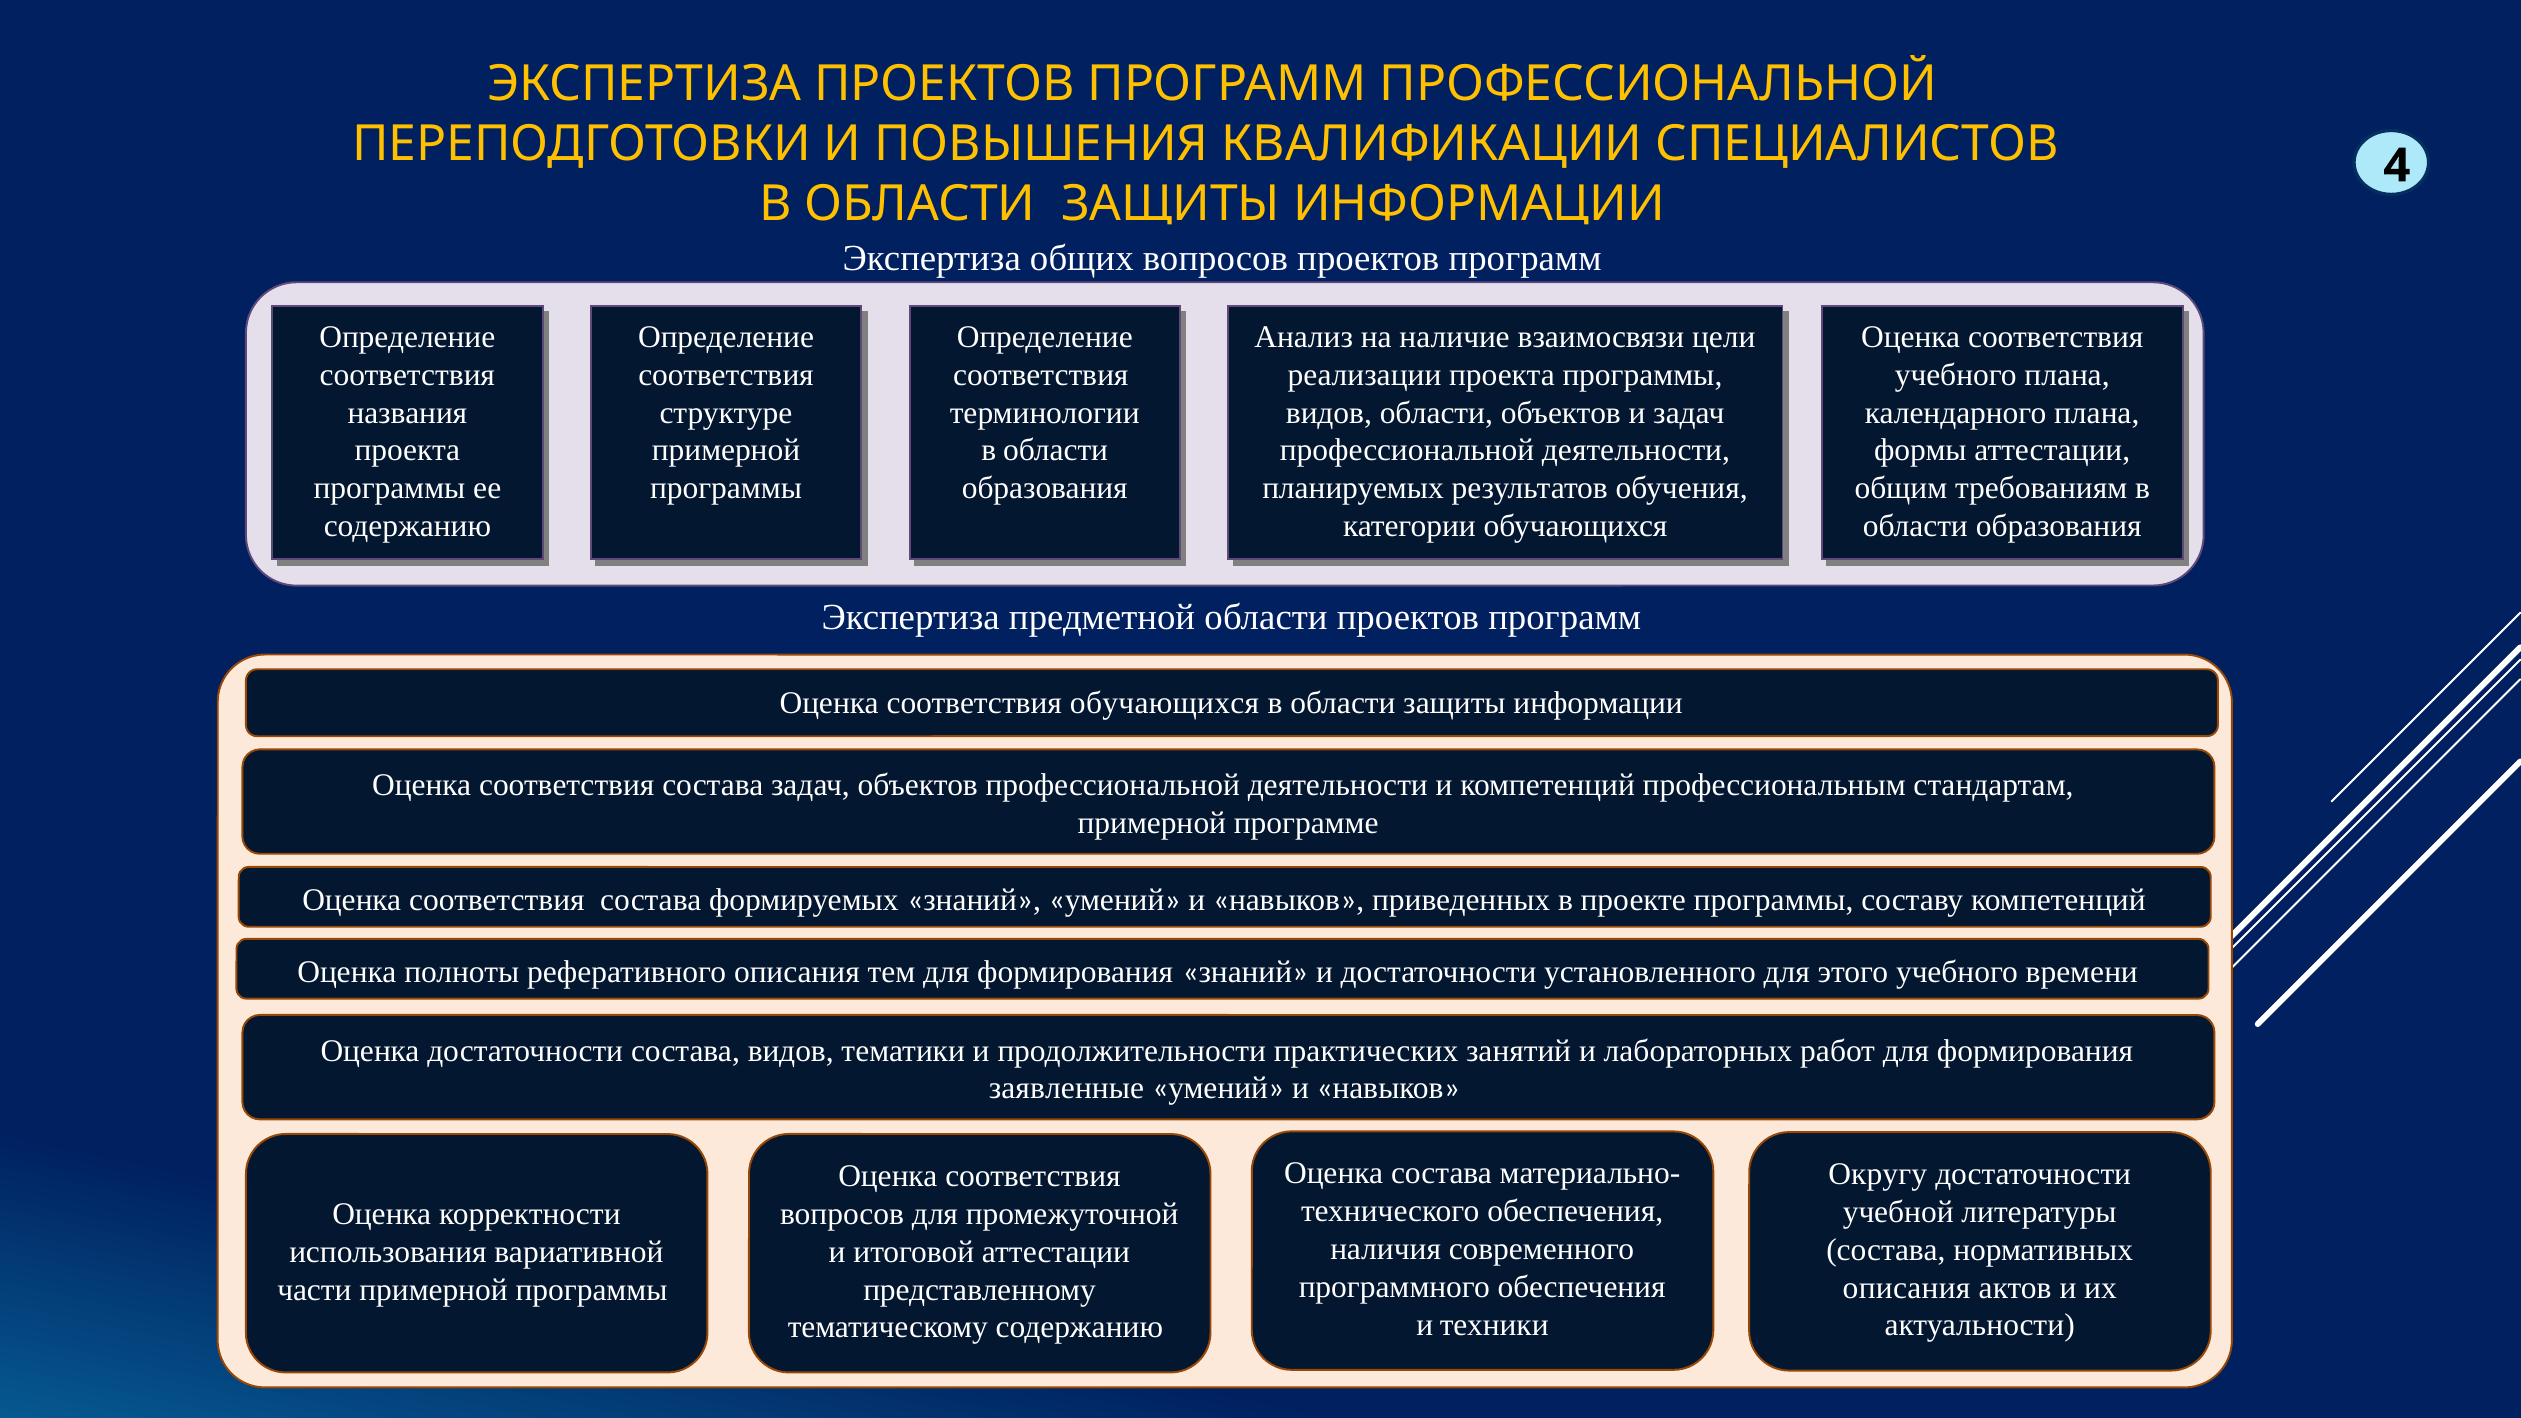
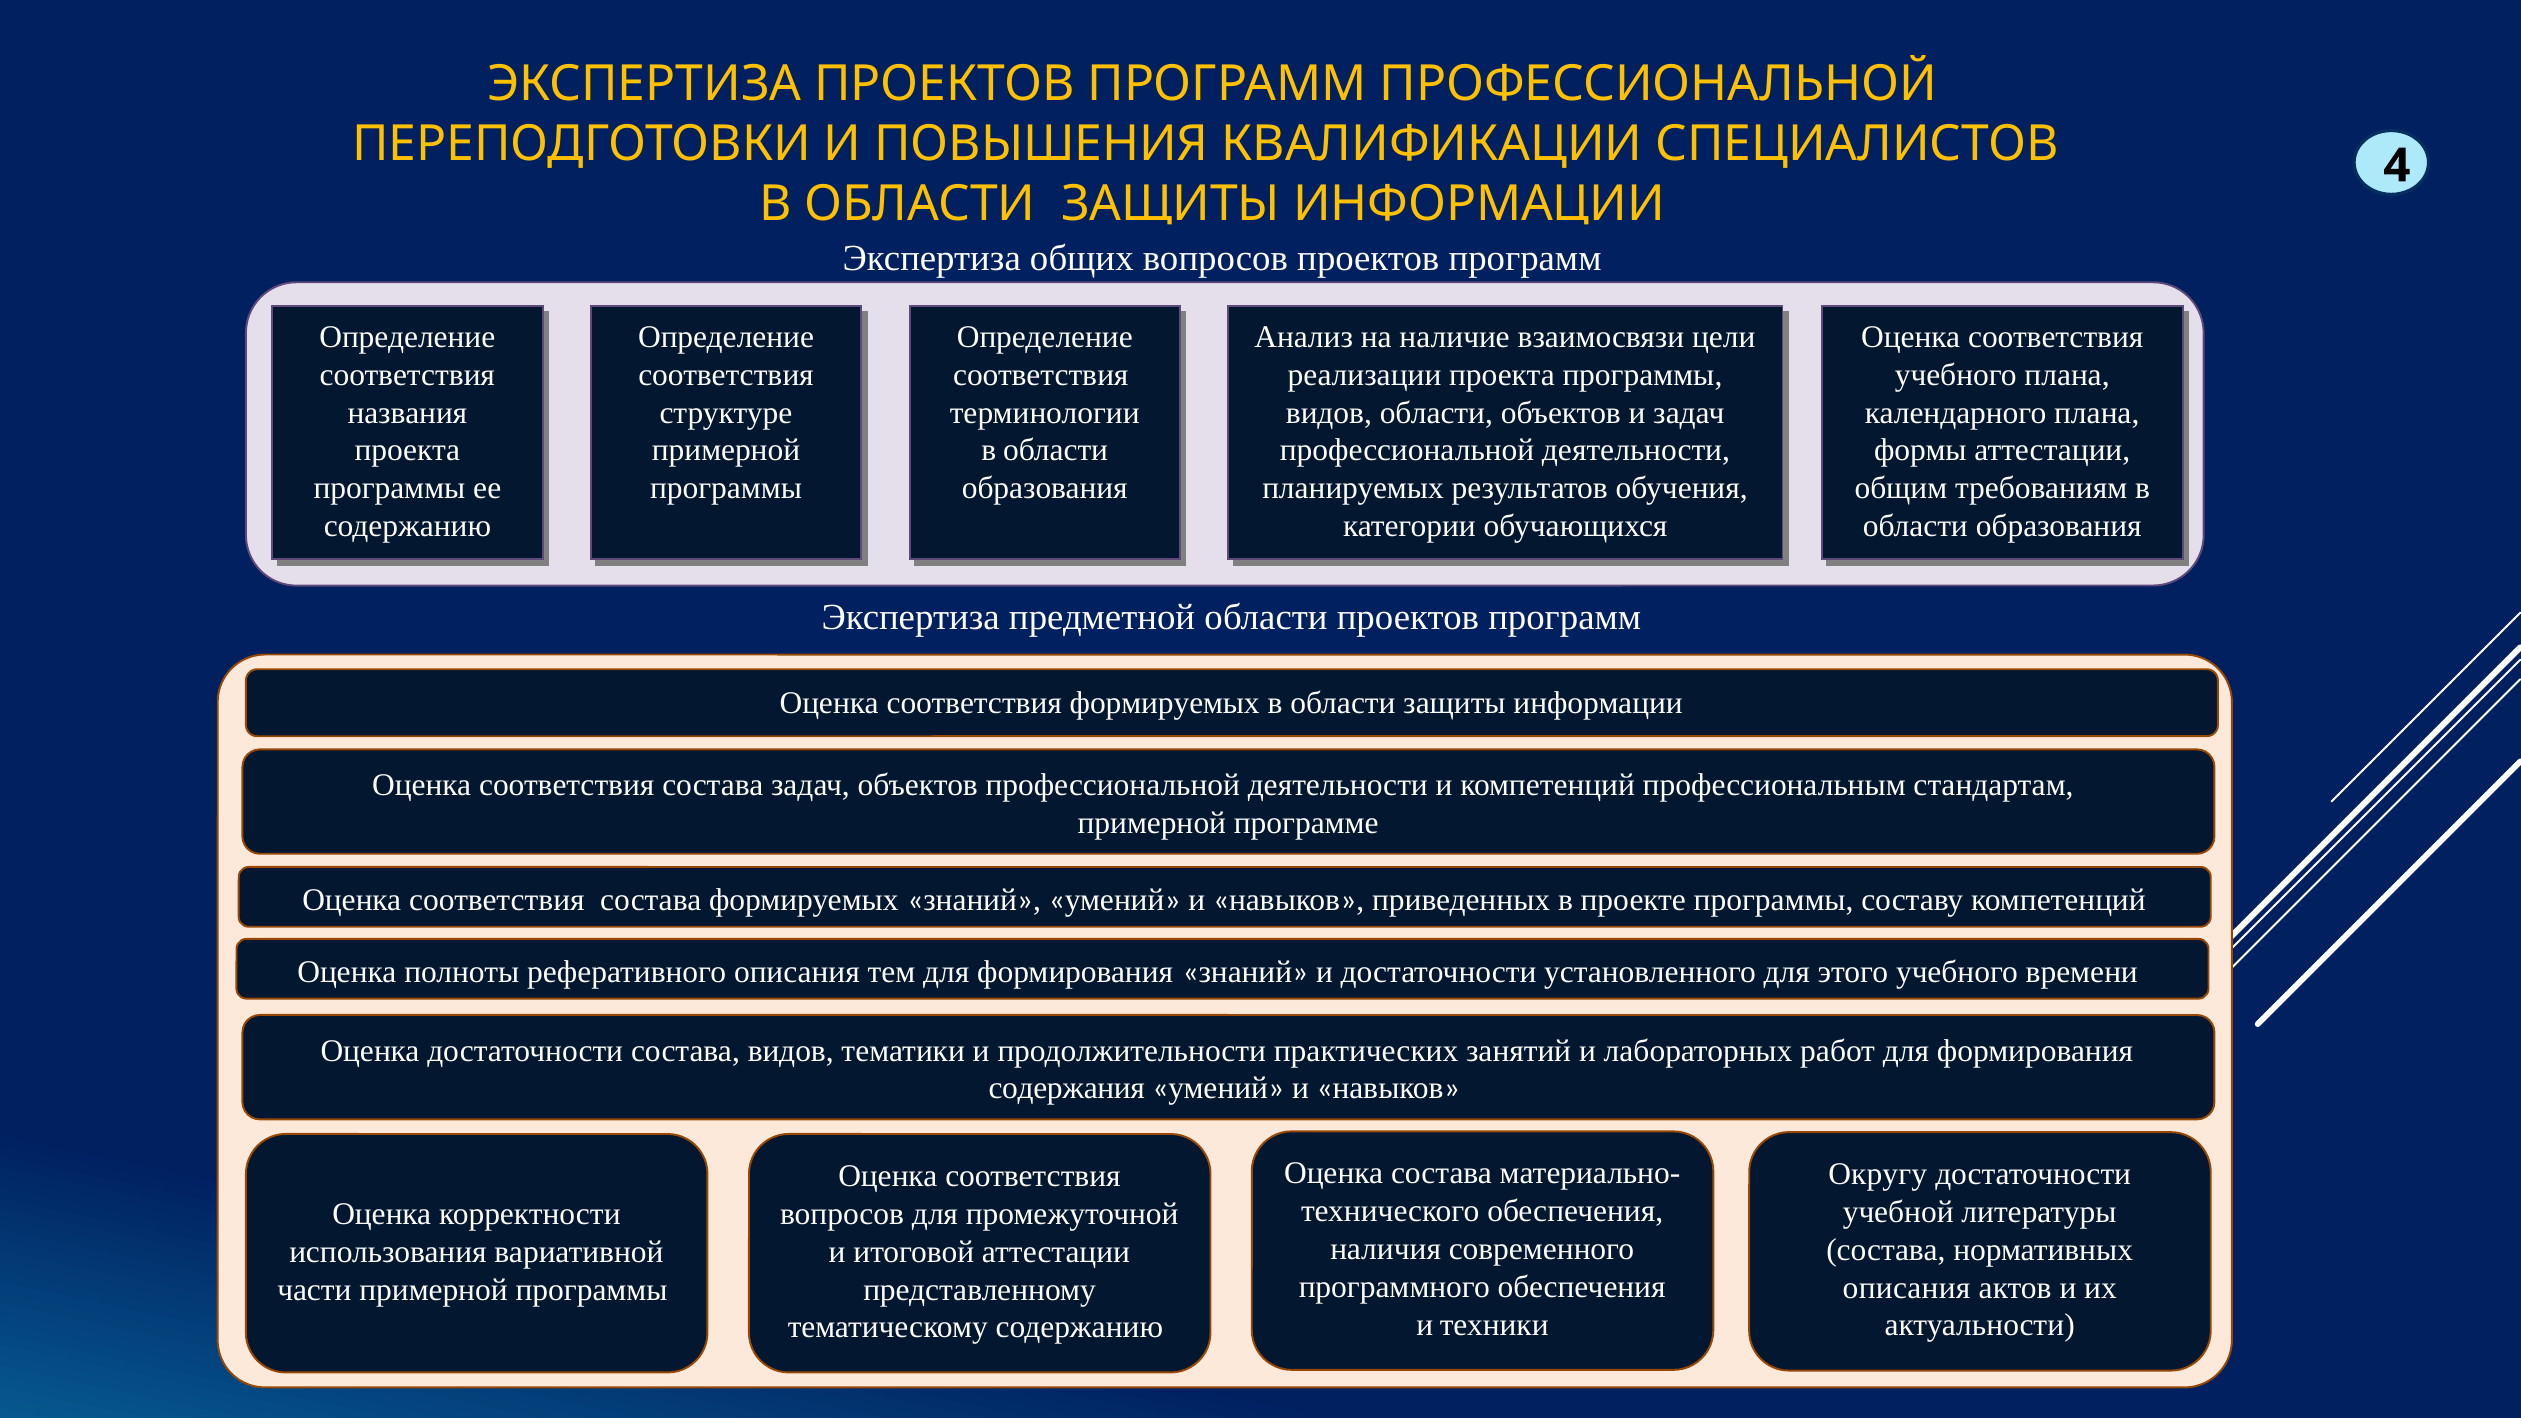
соответствия обучающихся: обучающихся -> формируемых (1165, 703)
заявленные: заявленные -> содержания (1067, 1088)
